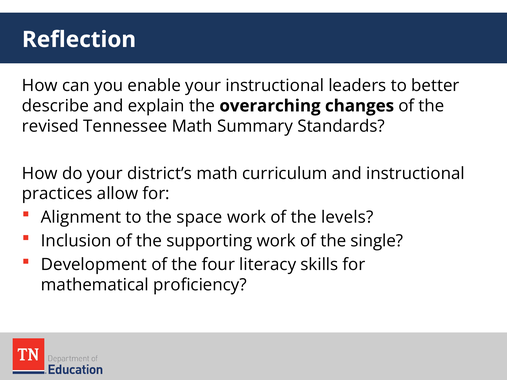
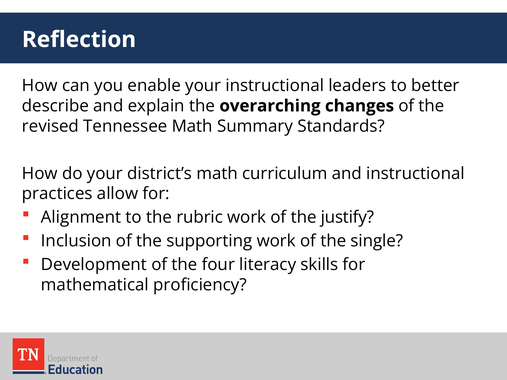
space: space -> rubric (200, 217)
levels: levels -> justify (347, 217)
